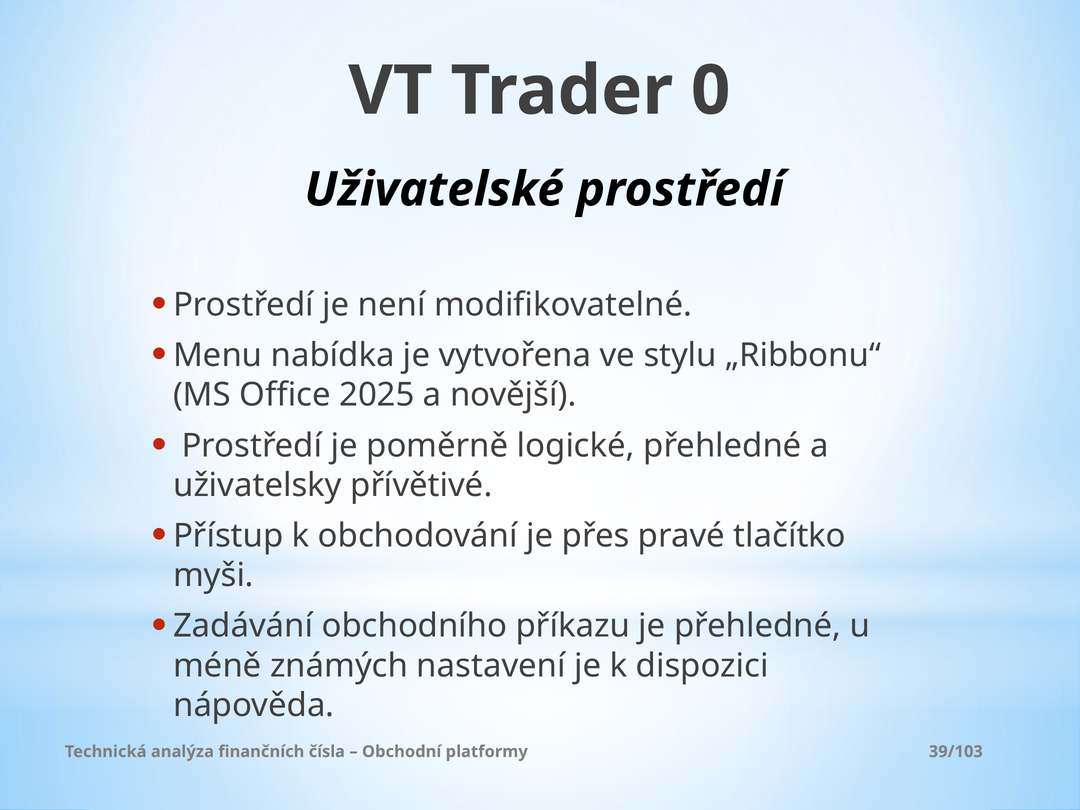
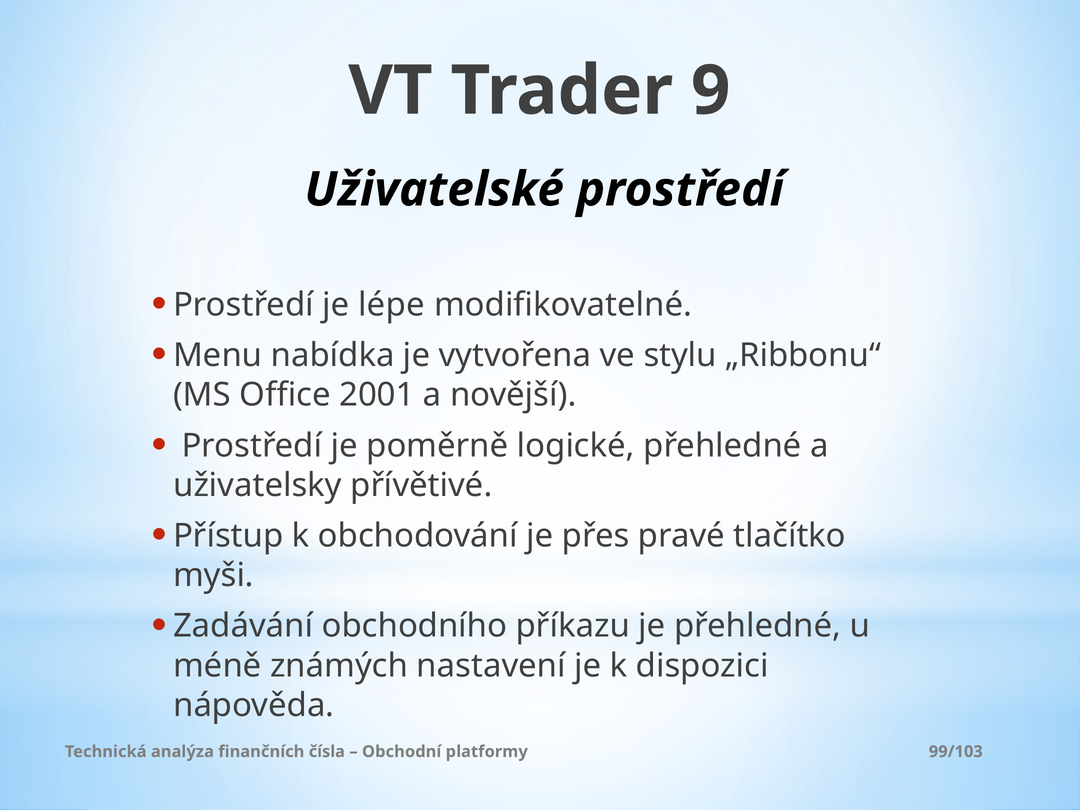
0: 0 -> 9 (711, 91)
není: není -> lépe (392, 305)
2025: 2025 -> 2001 (377, 395)
39/103: 39/103 -> 99/103 (956, 752)
